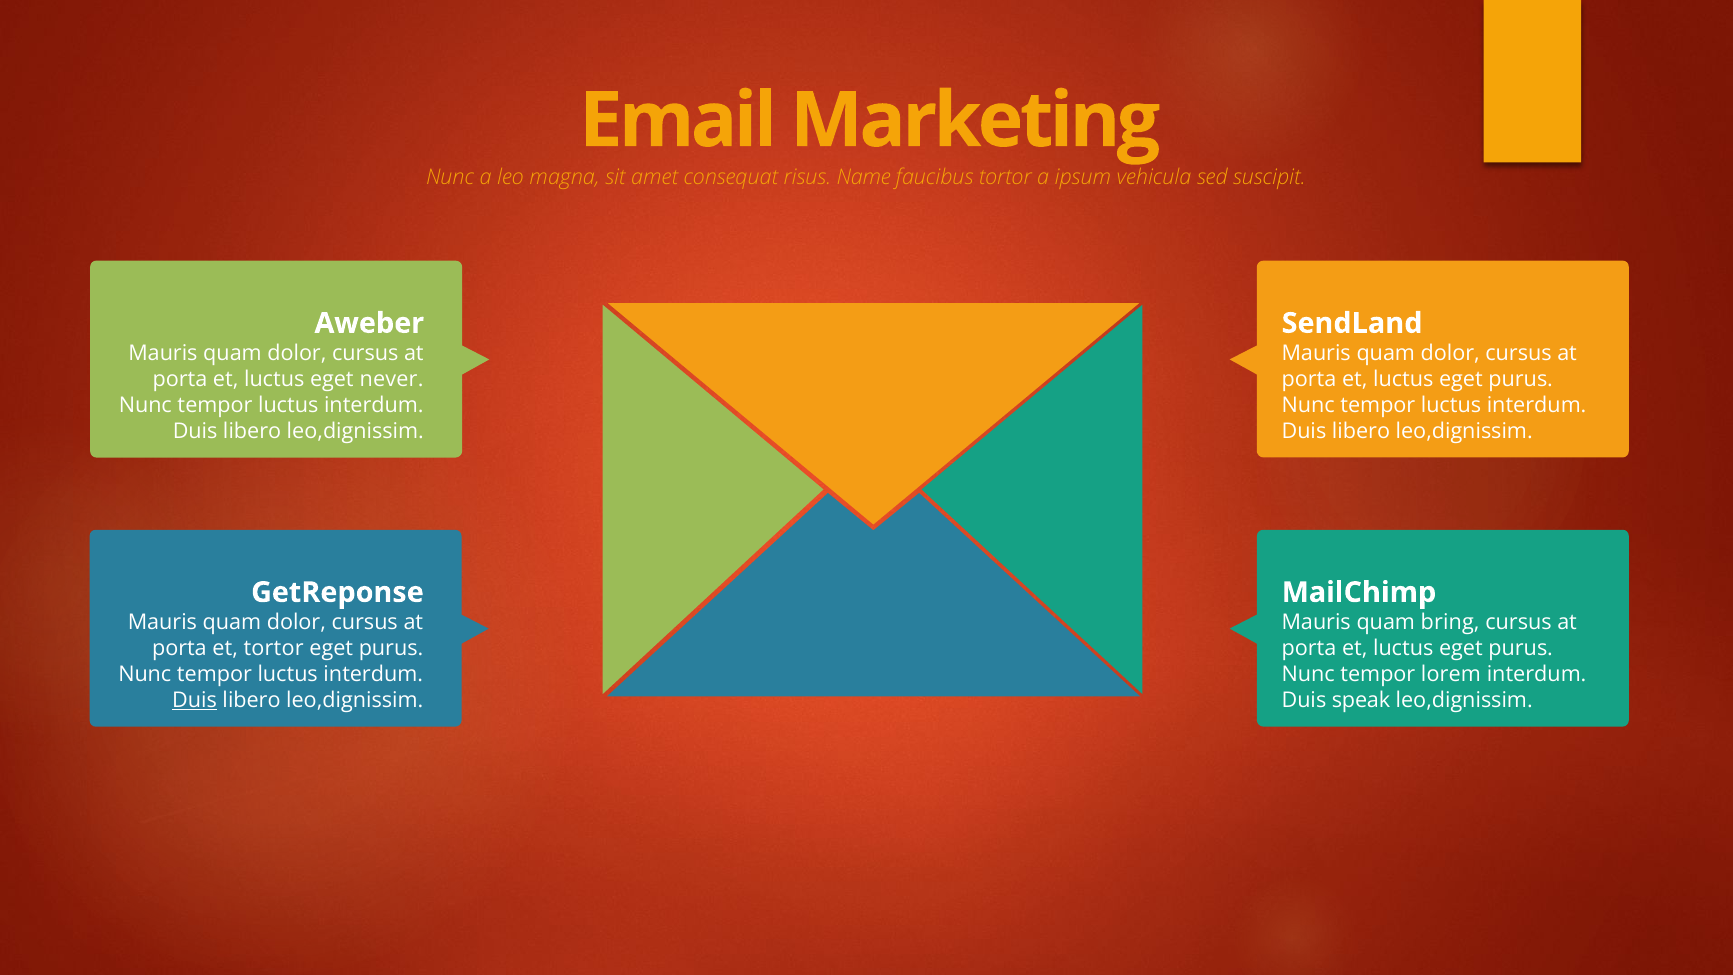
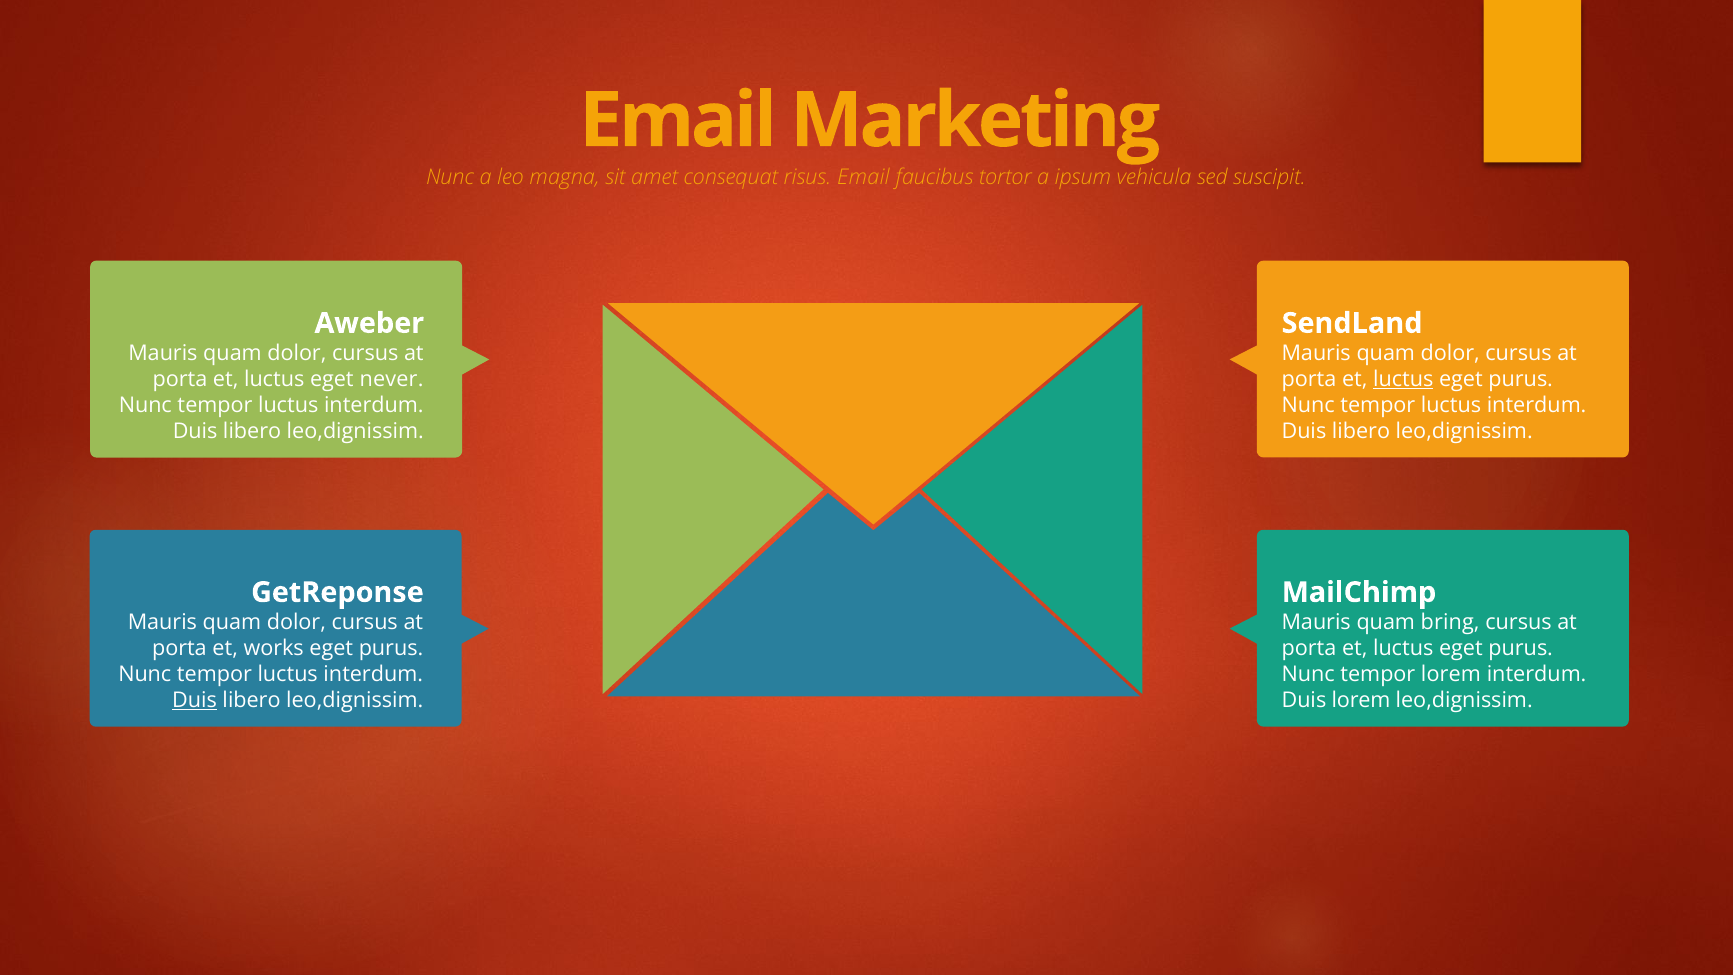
risus Name: Name -> Email (863, 177)
luctus underline: none -> present (1403, 379)
et tortor: tortor -> works (274, 648)
Duis speak: speak -> lorem (1361, 700)
